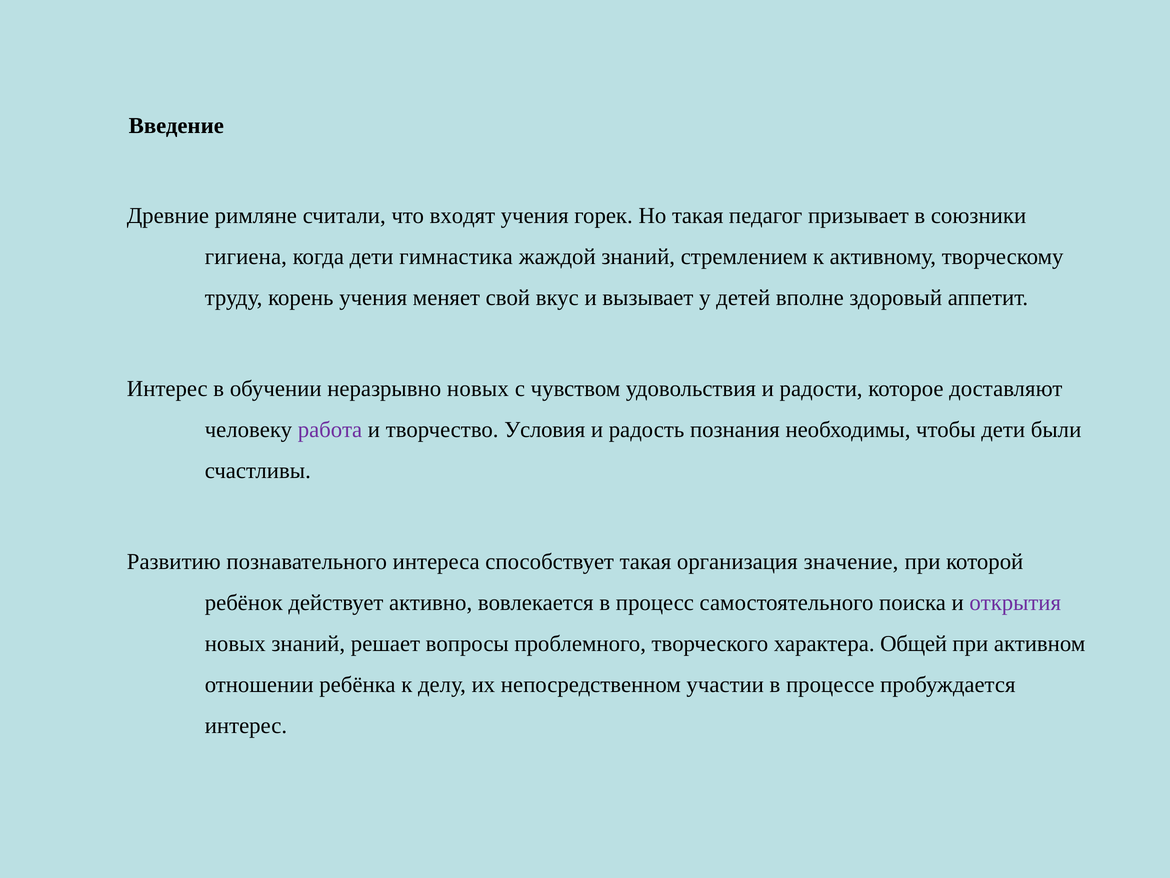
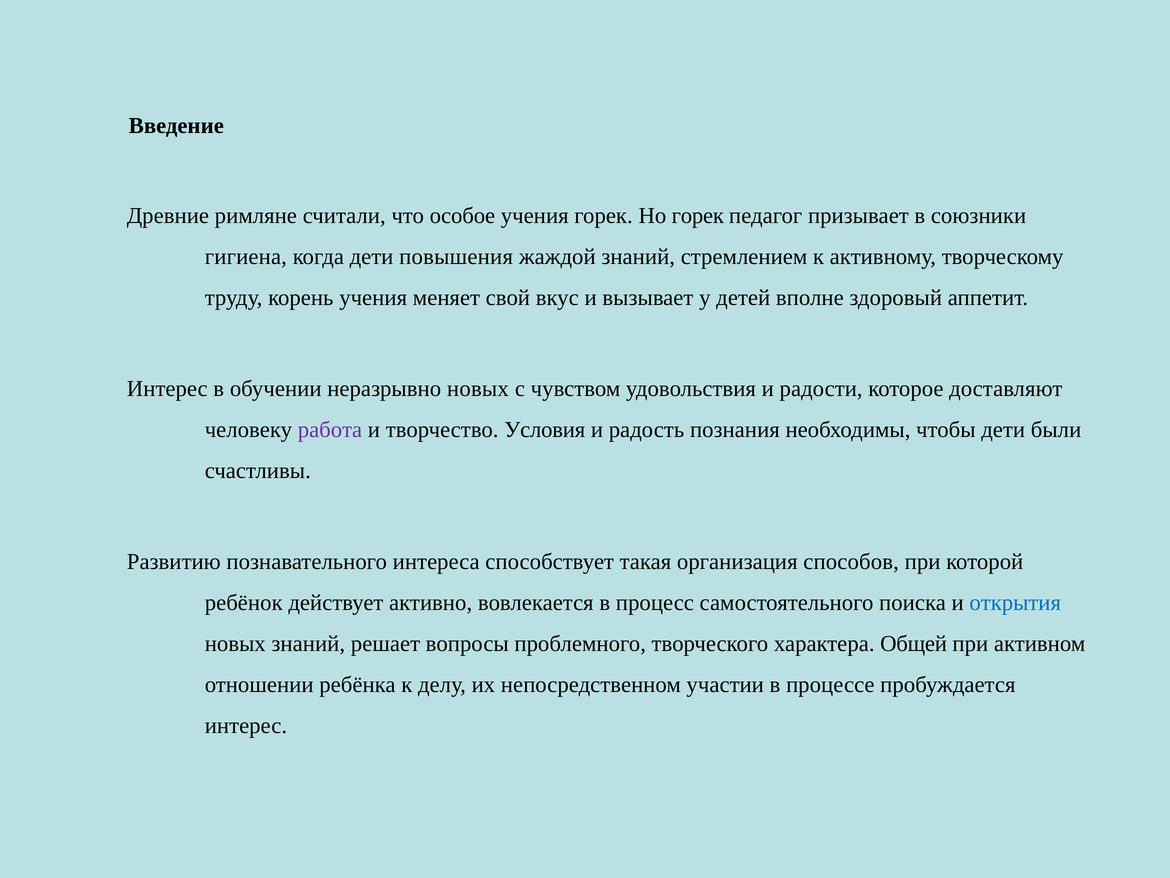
входят: входят -> особое (462, 216)
Но такая: такая -> горек (698, 216)
гимнастика: гимнастика -> повышения (456, 256)
значение: значение -> способов (851, 561)
открытия colour: purple -> blue (1015, 602)
